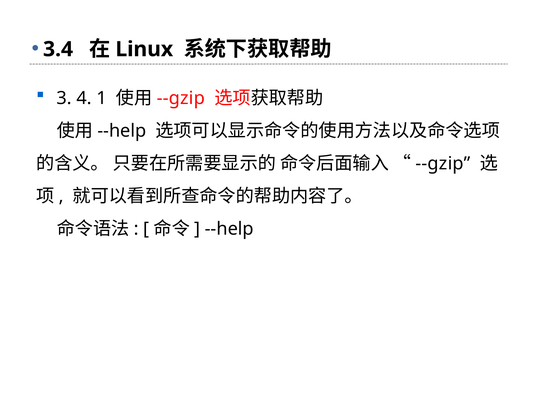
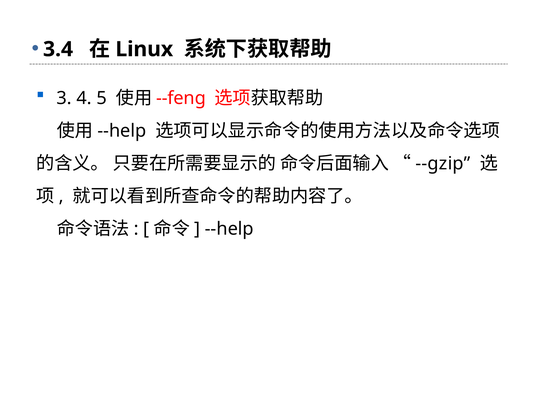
1: 1 -> 5 (102, 98)
--gzip: --gzip -> --feng (181, 98)
